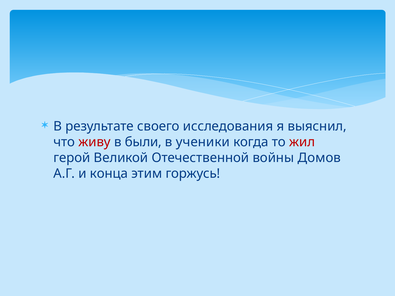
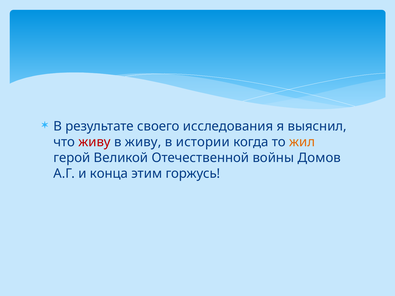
в были: были -> живу (143, 142)
ученики: ученики -> истории (203, 142)
жил colour: red -> orange (302, 142)
